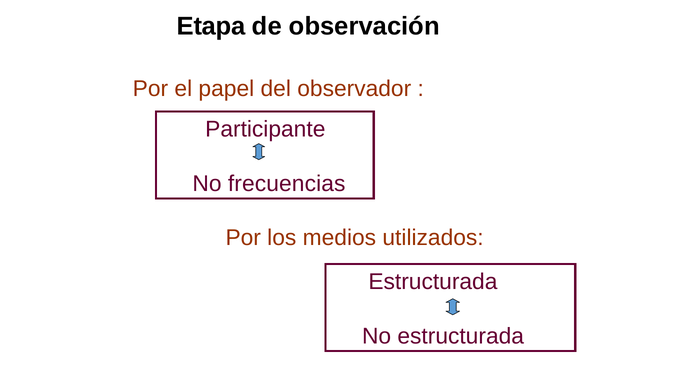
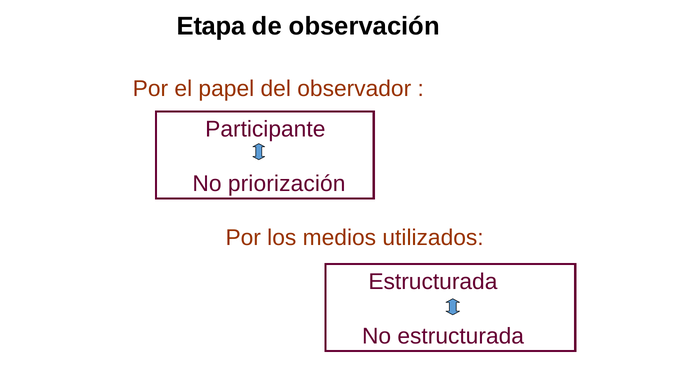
frecuencias: frecuencias -> priorización (287, 184)
